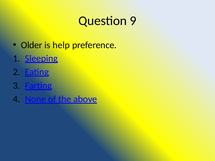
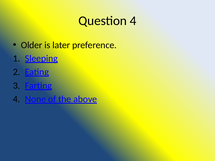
Question 9: 9 -> 4 (133, 21)
help: help -> later (61, 45)
